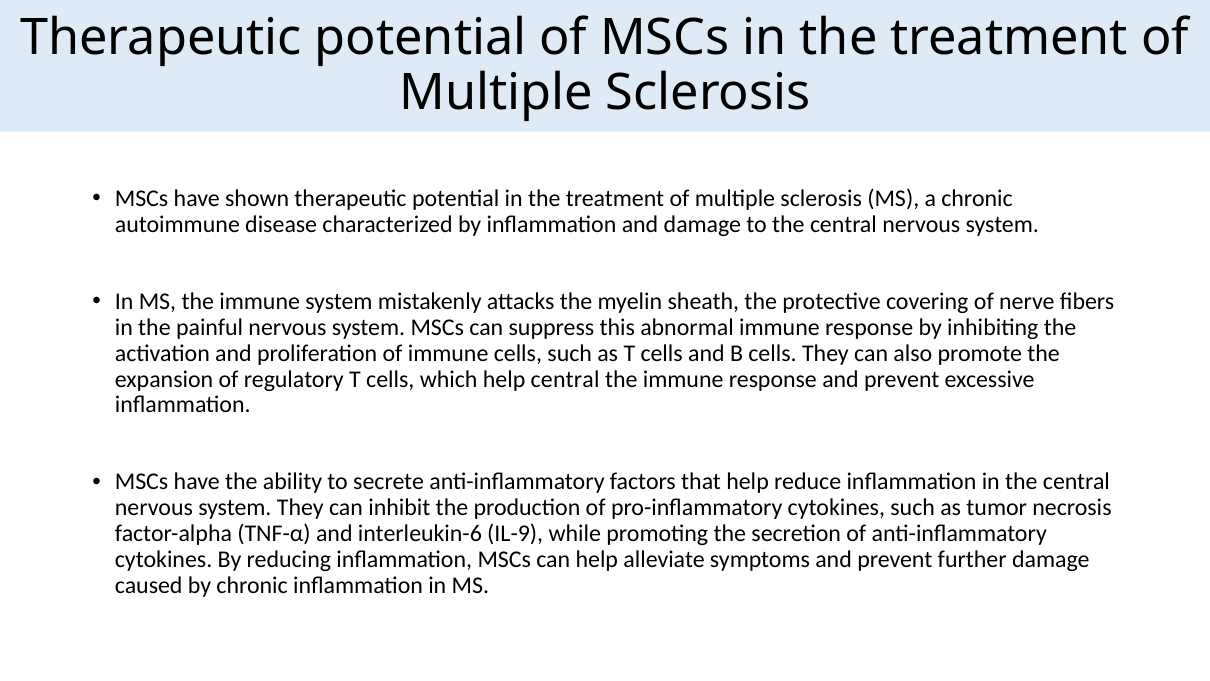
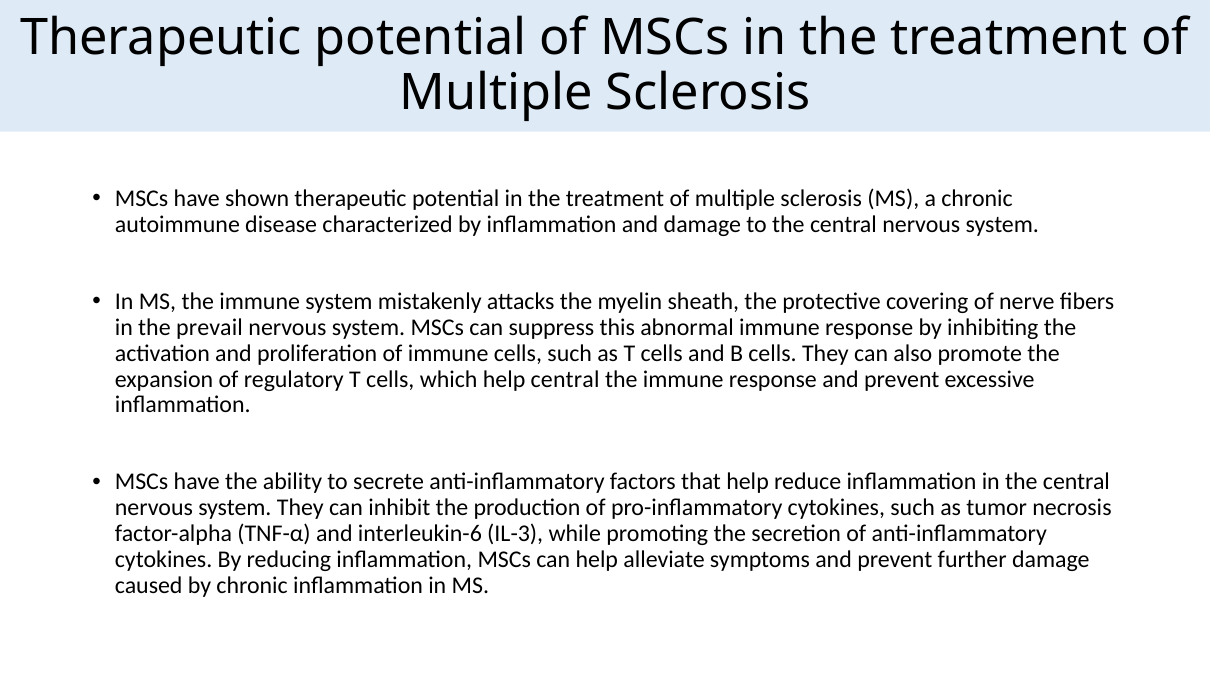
painful: painful -> prevail (210, 327)
IL-9: IL-9 -> IL-3 (515, 533)
